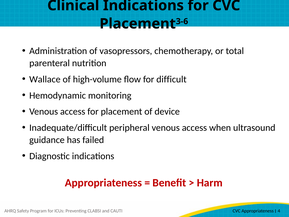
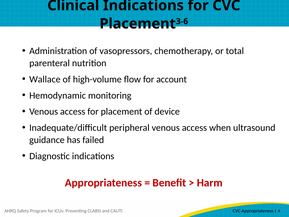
difficult: difficult -> account (172, 79)
